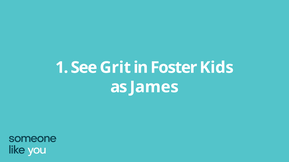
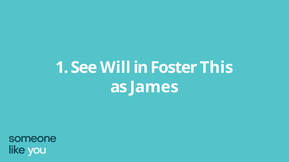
Grit: Grit -> Will (115, 68)
Kids: Kids -> This (217, 68)
